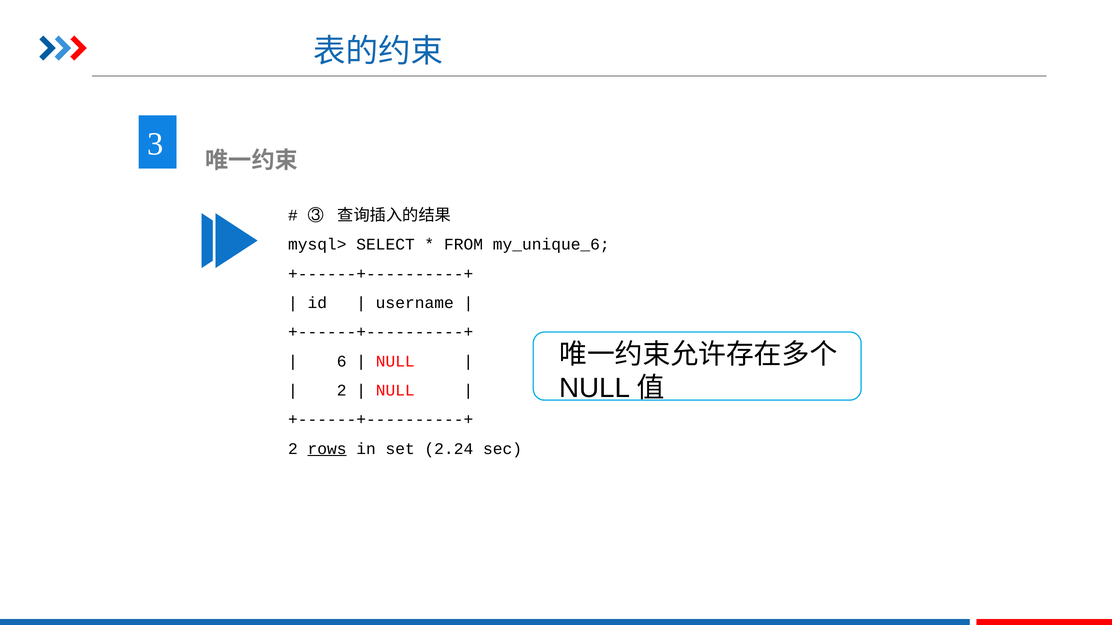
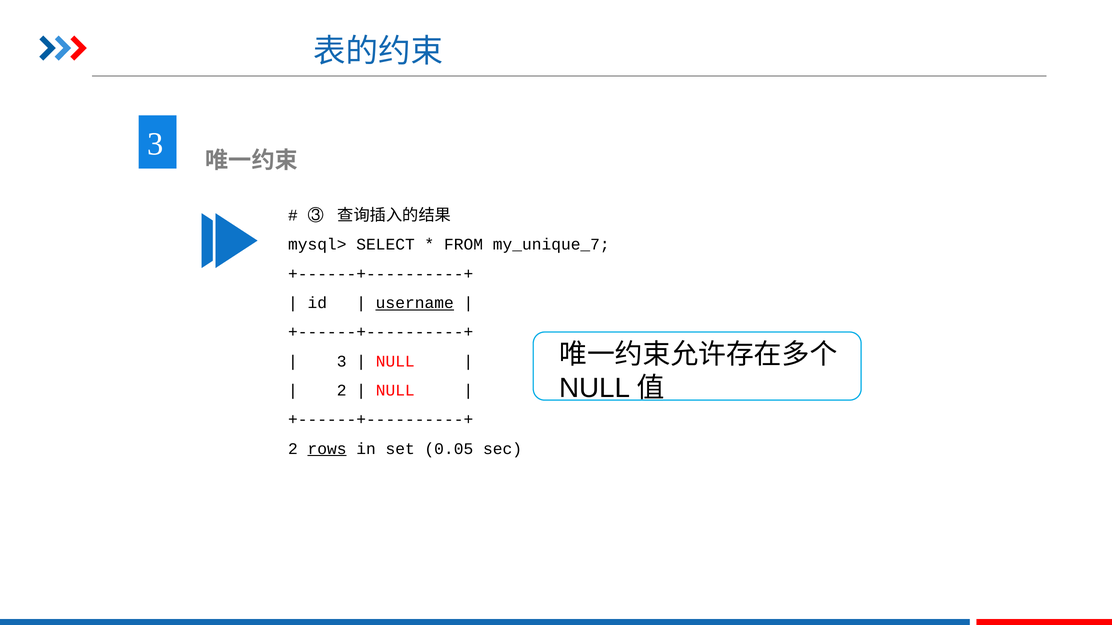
my_unique_6: my_unique_6 -> my_unique_7 (551, 245)
username underline: none -> present (415, 303)
6: 6 -> 3 (342, 362)
2.24: 2.24 -> 0.05 (449, 449)
